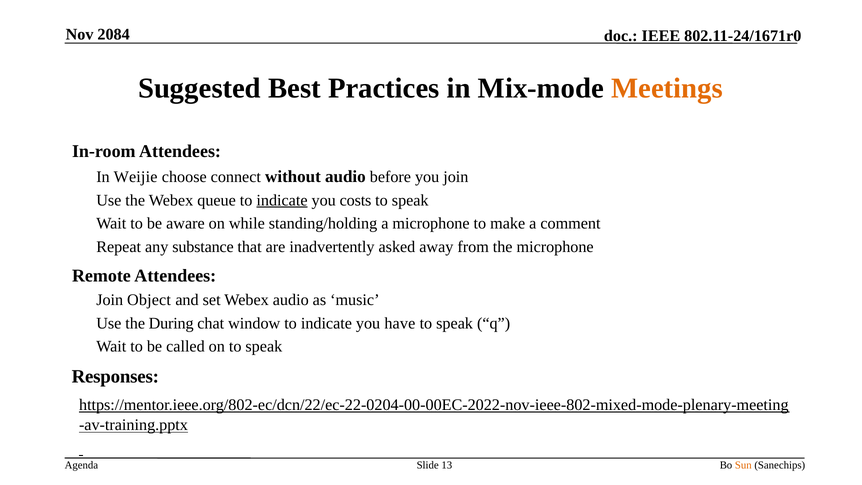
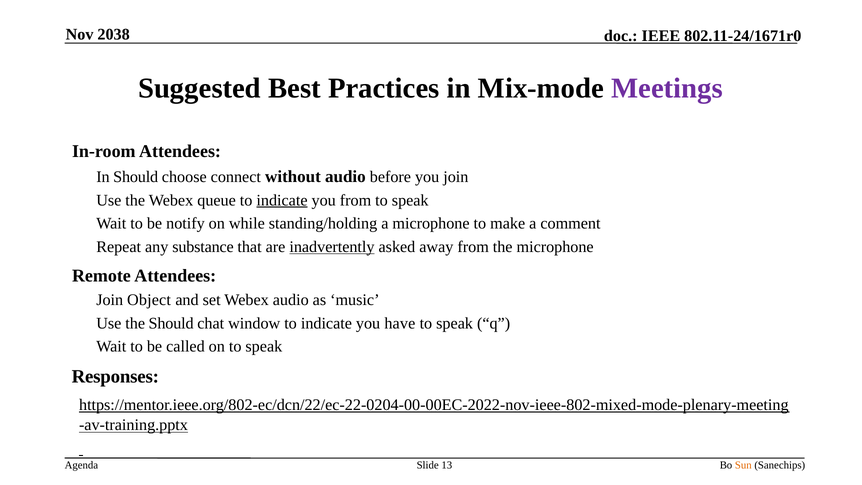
2084: 2084 -> 2038 (114, 34)
Meetings colour: orange -> purple (667, 88)
In Weijie: Weijie -> Should (136, 177)
you costs: costs -> from (355, 200)
aware: aware -> notify (185, 223)
inadvertently underline: none -> present (332, 247)
the During: During -> Should (171, 323)
